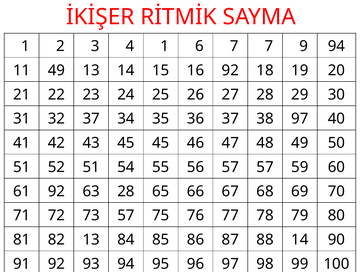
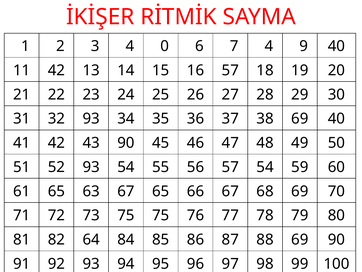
4 1: 1 -> 0 (165, 46)
7 7: 7 -> 4 (269, 46)
9 94: 94 -> 40 (336, 46)
11 49: 49 -> 42 (56, 70)
16 92: 92 -> 57 (230, 70)
32 37: 37 -> 93 (91, 119)
38 97: 97 -> 69 (300, 119)
43 45: 45 -> 90 (126, 143)
52 51: 51 -> 93 (91, 167)
57 57: 57 -> 54 (265, 167)
61 92: 92 -> 65 (56, 191)
63 28: 28 -> 67 (126, 191)
73 57: 57 -> 75 (126, 215)
82 13: 13 -> 64 (91, 239)
88 14: 14 -> 69 (300, 239)
